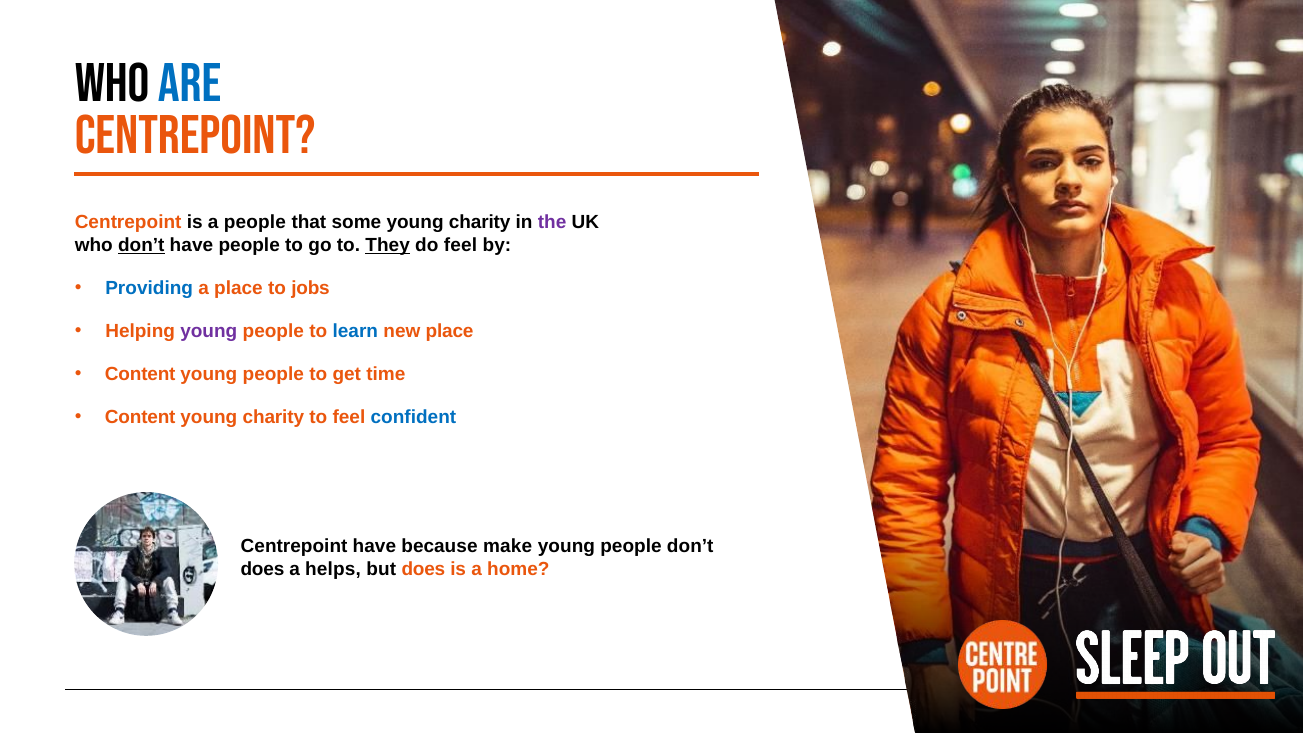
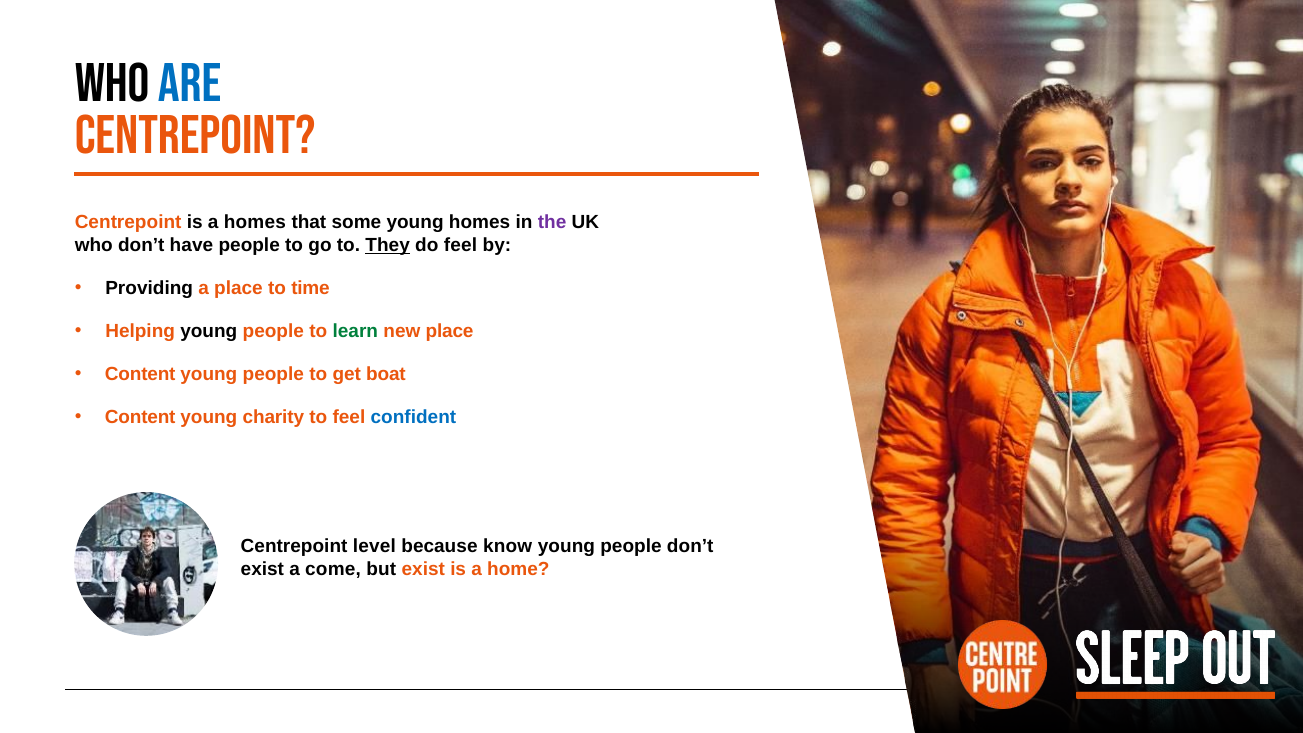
a people: people -> homes (255, 222)
charity: charity -> homes (480, 222)
don’t underline: present -> none (141, 245)
Providing colour: blue -> black (149, 288)
jobs: jobs -> time (311, 288)
young colour: purple -> black (209, 331)
learn colour: blue -> green (355, 331)
time: time -> boat (386, 374)
Centrepoint have: have -> level (374, 546)
make: make -> know (508, 546)
does: does -> exist (262, 569)
helps: helps -> come (333, 569)
but does: does -> exist (423, 569)
